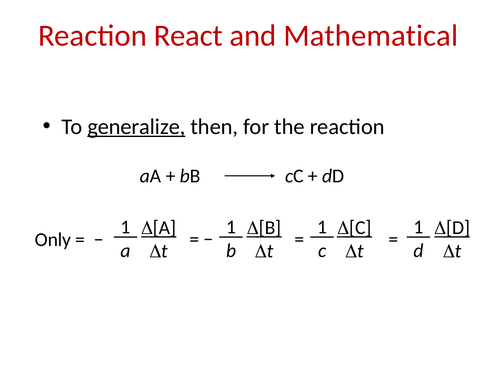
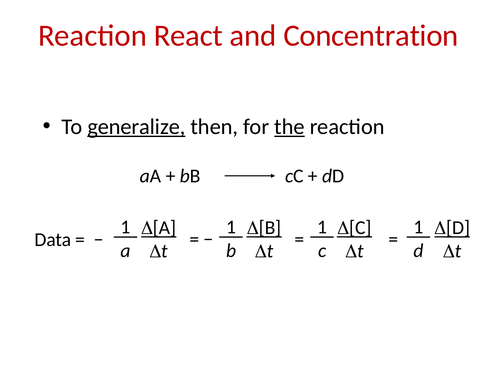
Mathematical: Mathematical -> Concentration (371, 36)
the underline: none -> present (289, 127)
Only: Only -> Data (53, 240)
